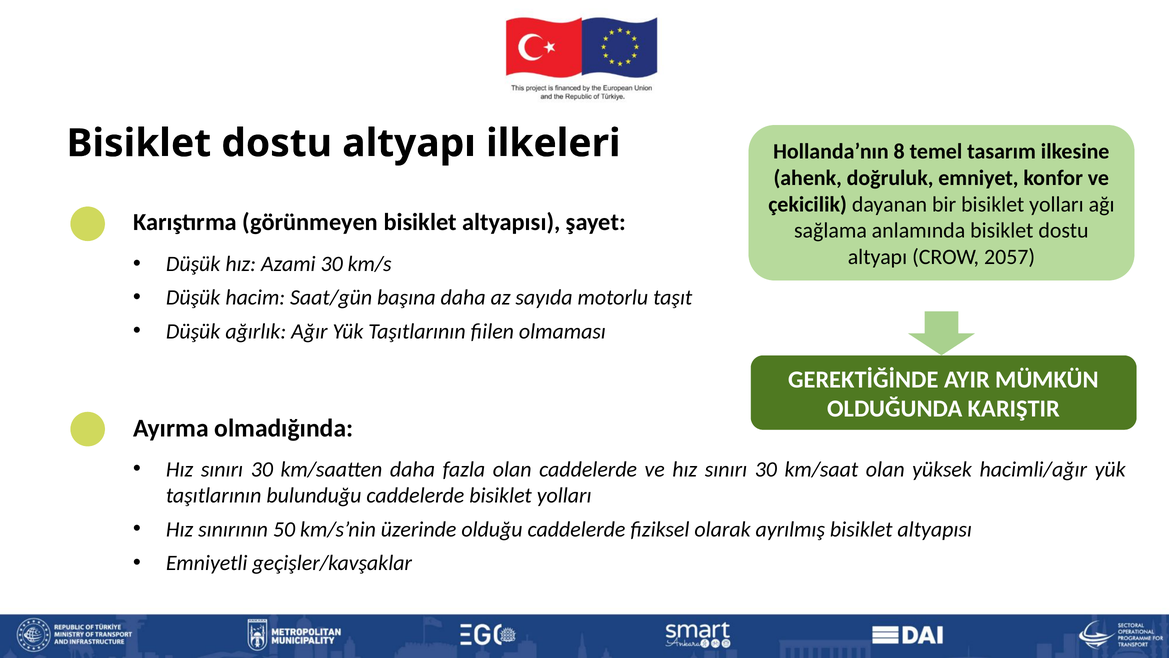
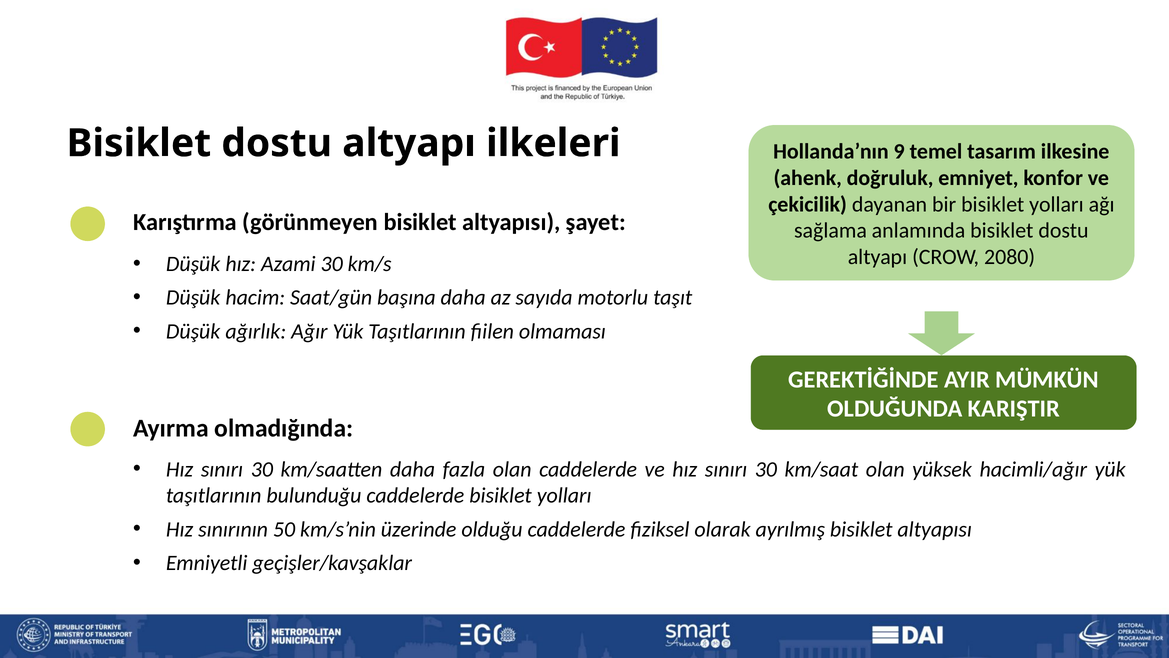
8: 8 -> 9 (899, 152)
2057: 2057 -> 2080 (1010, 257)
